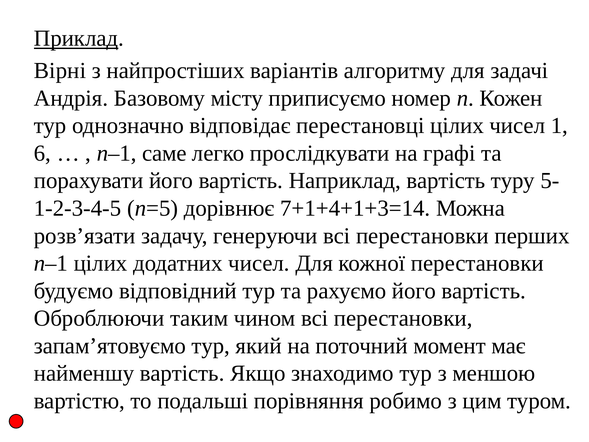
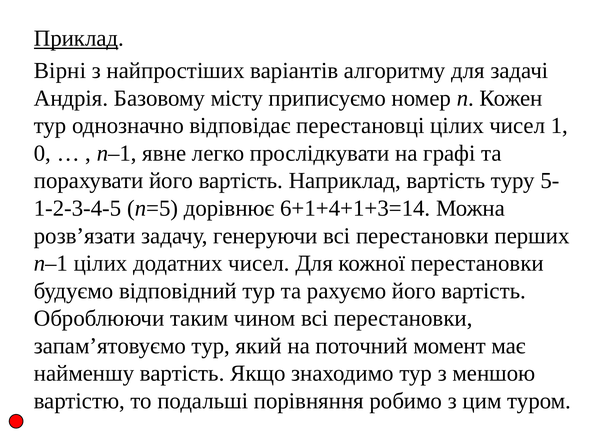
6: 6 -> 0 (42, 153)
саме: саме -> явне (164, 153)
7+1+4+1+3=14: 7+1+4+1+3=14 -> 6+1+4+1+3=14 (355, 208)
